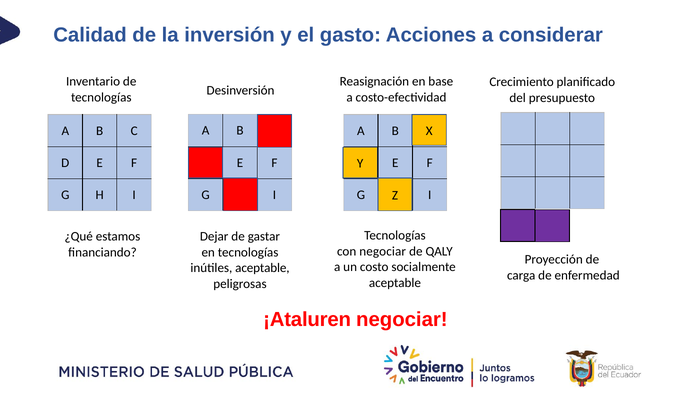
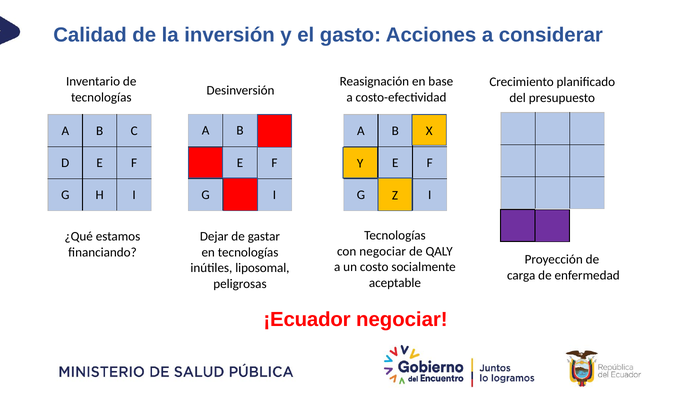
inútiles aceptable: aceptable -> liposomal (262, 268)
¡Ataluren: ¡Ataluren -> ¡Ecuador (307, 320)
